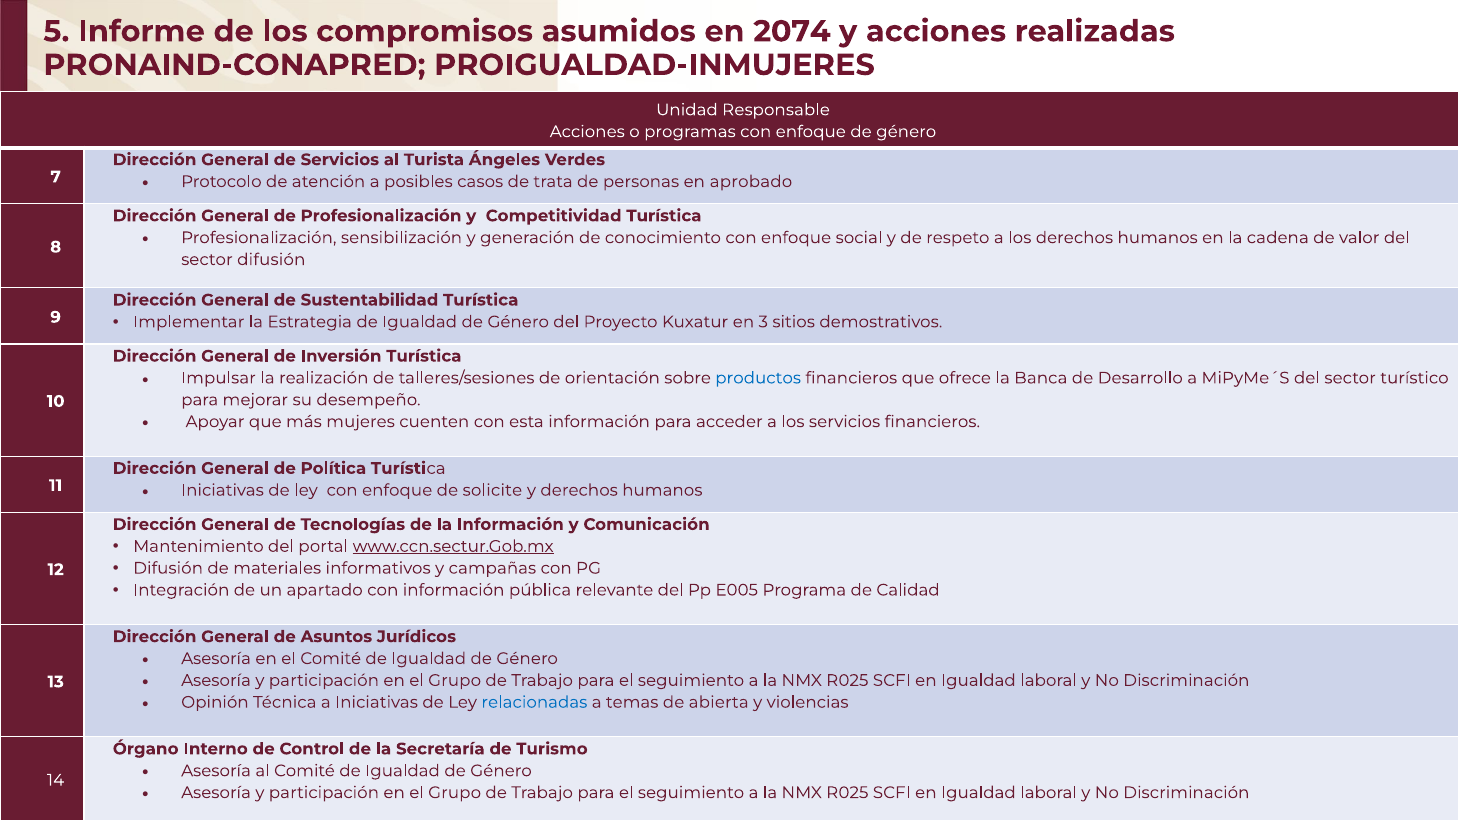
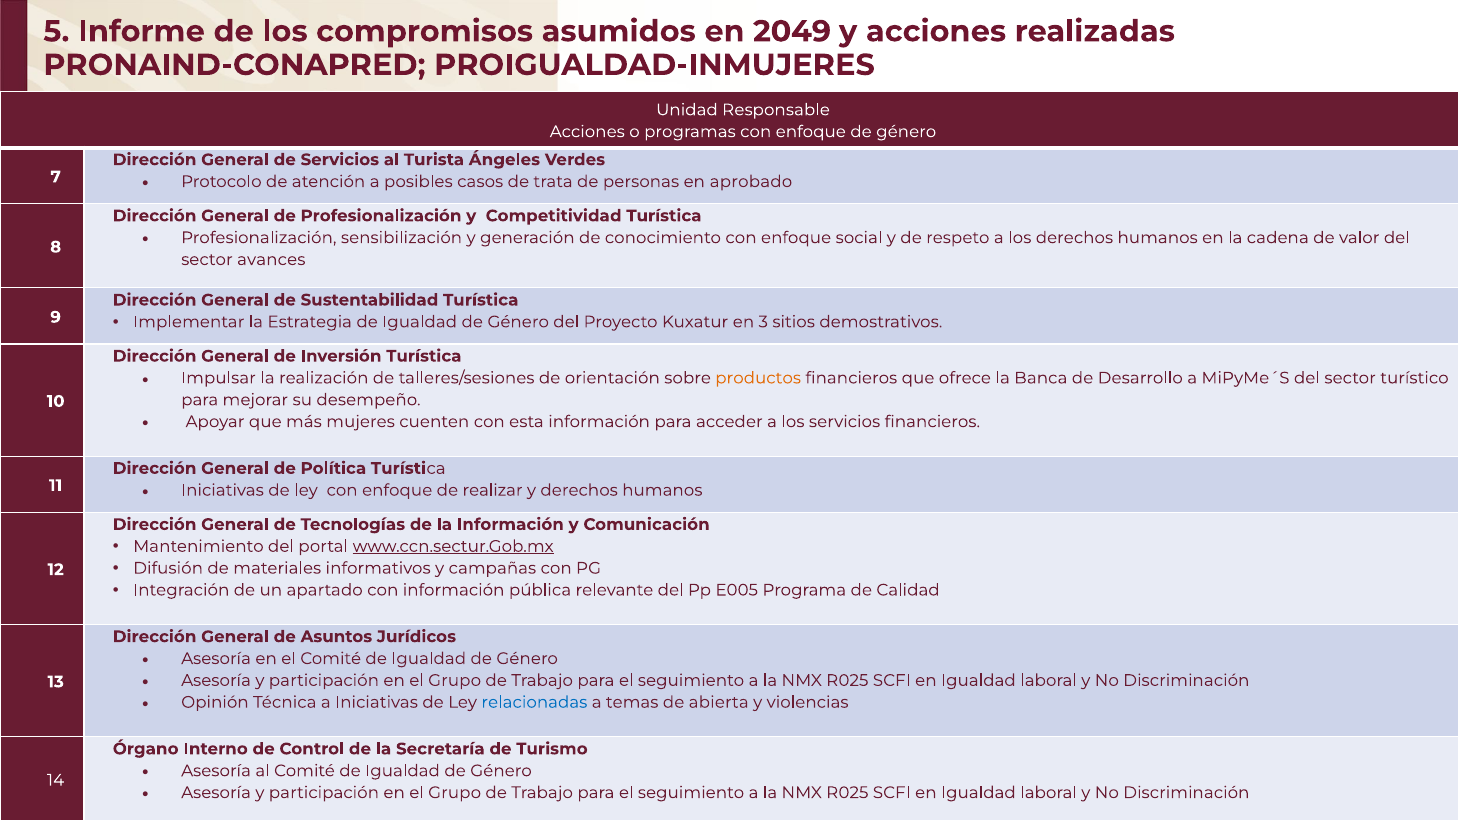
2074: 2074 -> 2049 (792, 31)
sector difusión: difusión -> avances (271, 259)
productos colour: blue -> orange (758, 378)
solicite: solicite -> realizar (493, 490)
